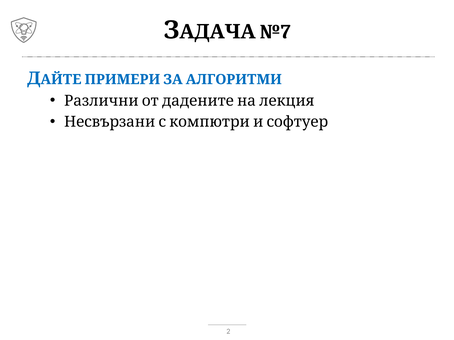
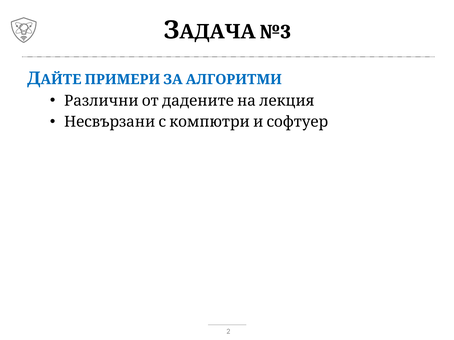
№7: №7 -> №3 (275, 32)
